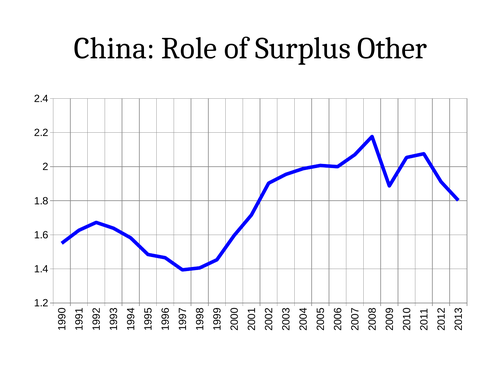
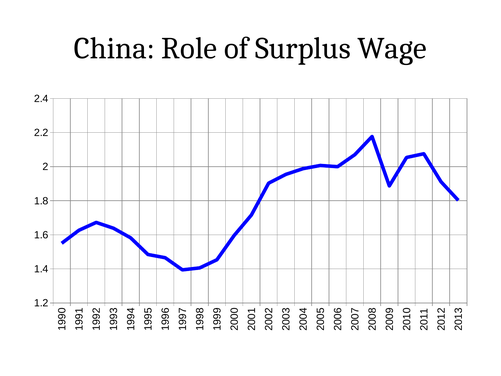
Other: Other -> Wage (392, 48)
